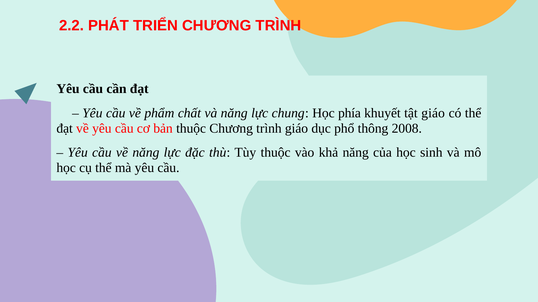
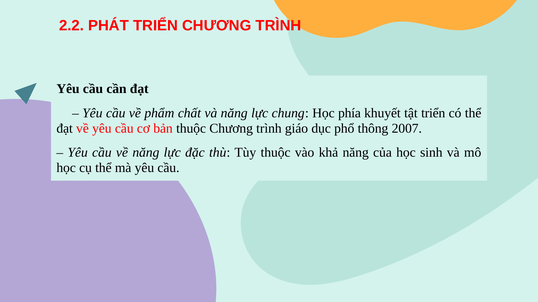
tật giáo: giáo -> triển (433, 113)
2008: 2008 -> 2007 (407, 129)
